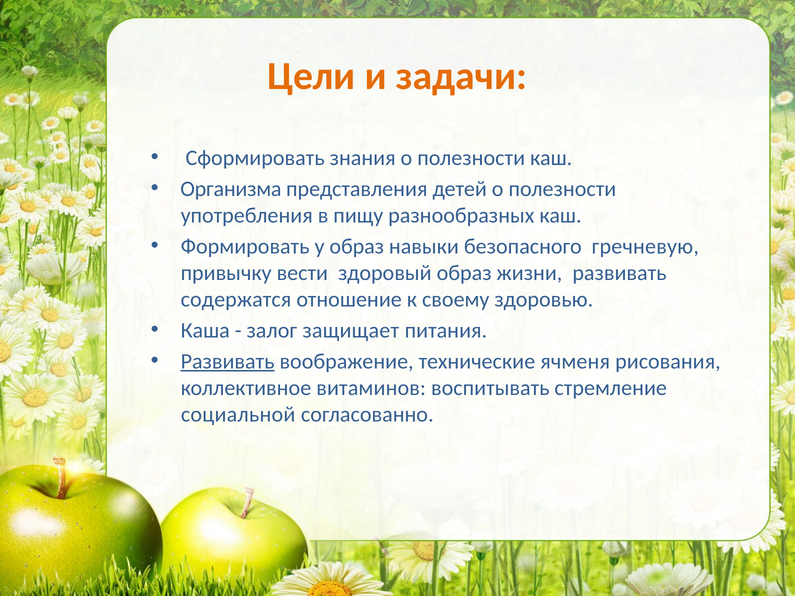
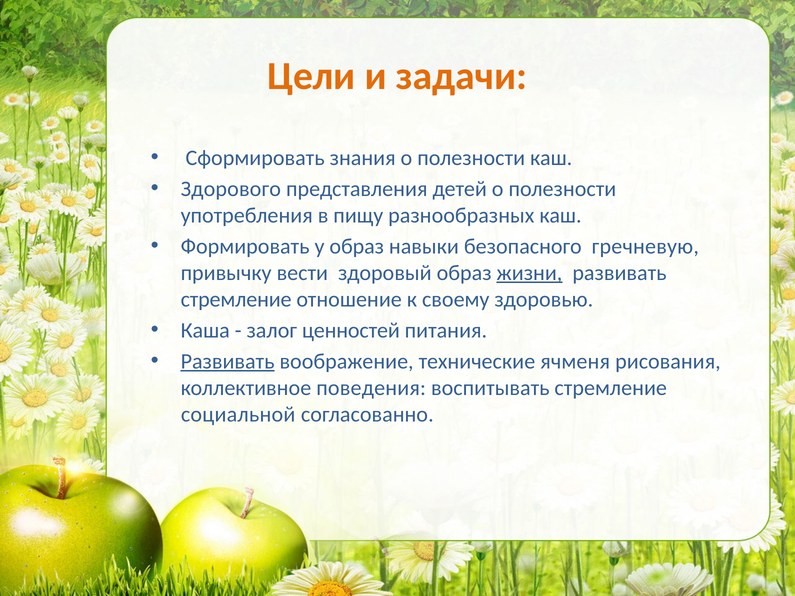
Организма: Организма -> Здорового (231, 189)
жизни underline: none -> present (529, 273)
содержатся: содержатся -> стремление (236, 299)
защищает: защищает -> ценностей (351, 330)
витаминов: витаминов -> поведения (371, 388)
